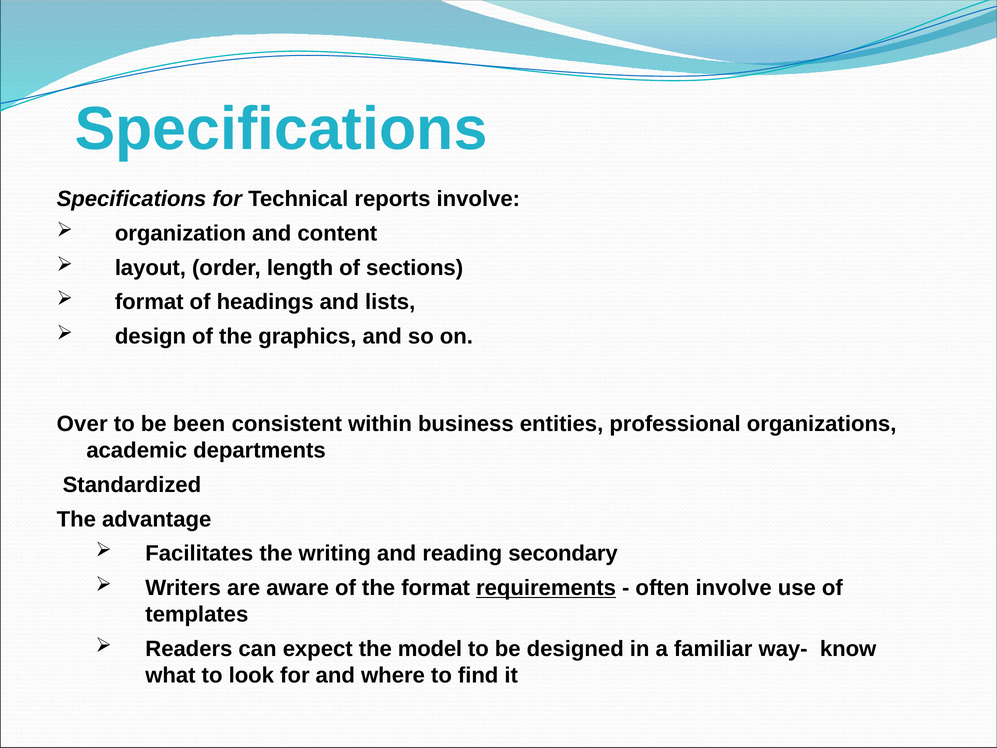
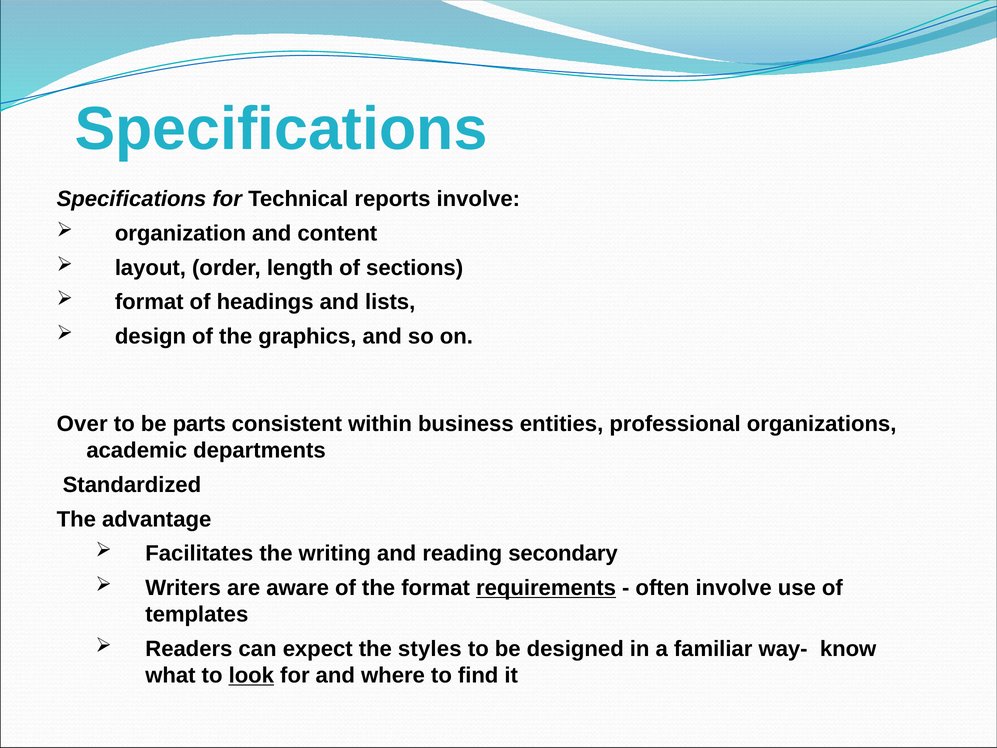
been: been -> parts (199, 424)
model: model -> styles (430, 649)
look underline: none -> present (251, 675)
